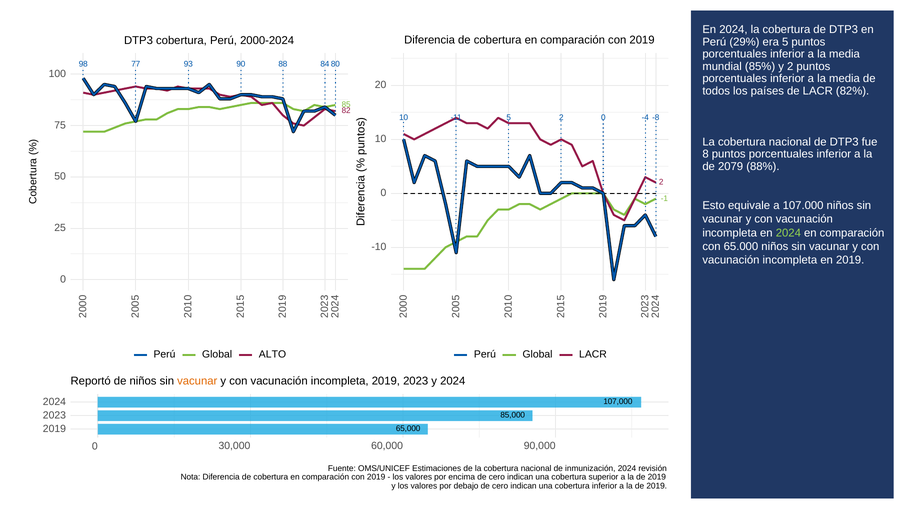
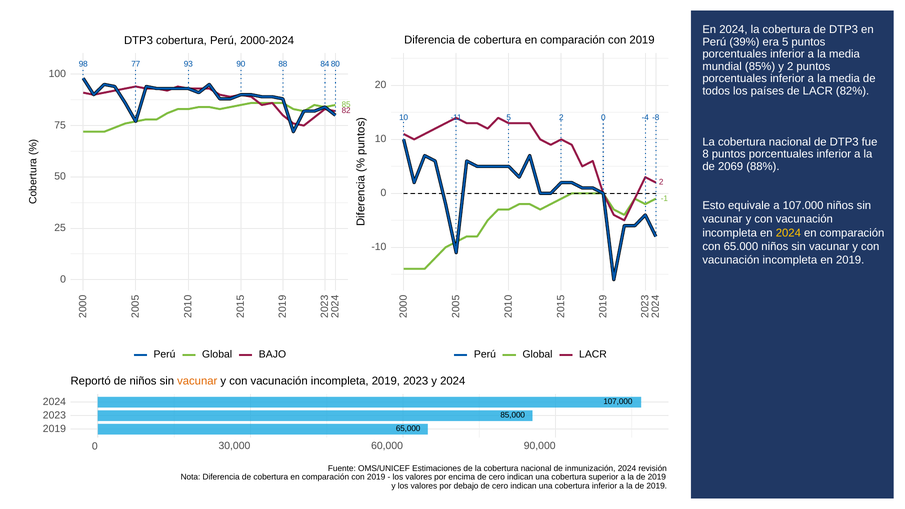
29%: 29% -> 39% (744, 42)
2079: 2079 -> 2069 (731, 166)
2024 colour: light green -> yellow (788, 233)
ALTO: ALTO -> BAJO (272, 354)
